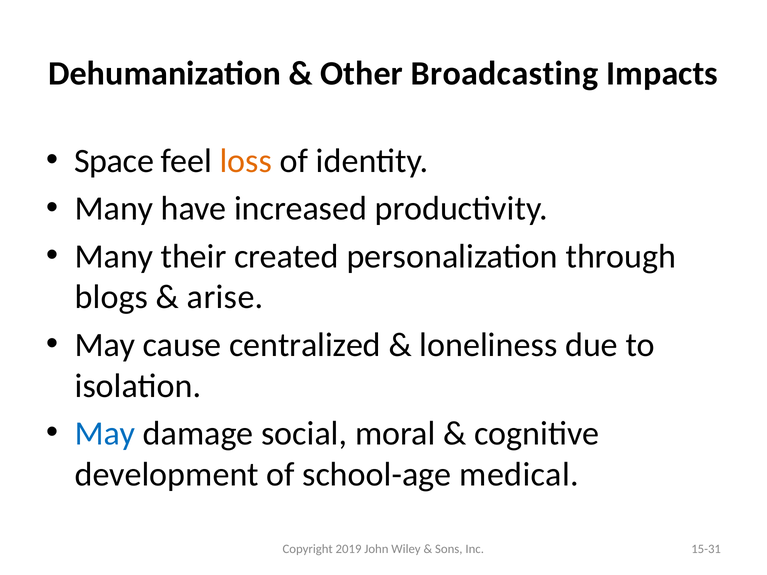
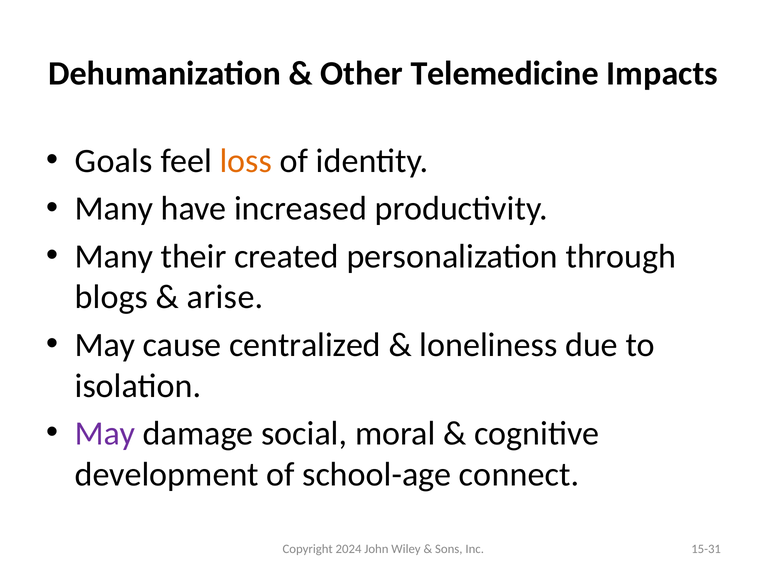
Broadcasting: Broadcasting -> Telemedicine (505, 73)
Space: Space -> Goals (114, 161)
May colour: blue -> purple (105, 434)
medical: medical -> connect (519, 475)
2019: 2019 -> 2024 (348, 549)
